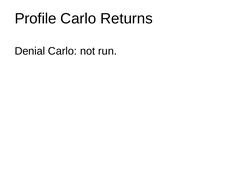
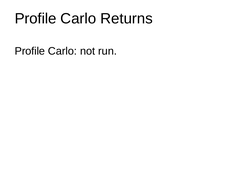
Denial: Denial -> Profile (30, 51)
